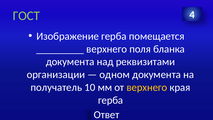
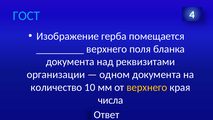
ГОСТ colour: light green -> light blue (26, 16)
получатель: получатель -> количество (56, 87)
герба: герба -> числа (111, 100)
